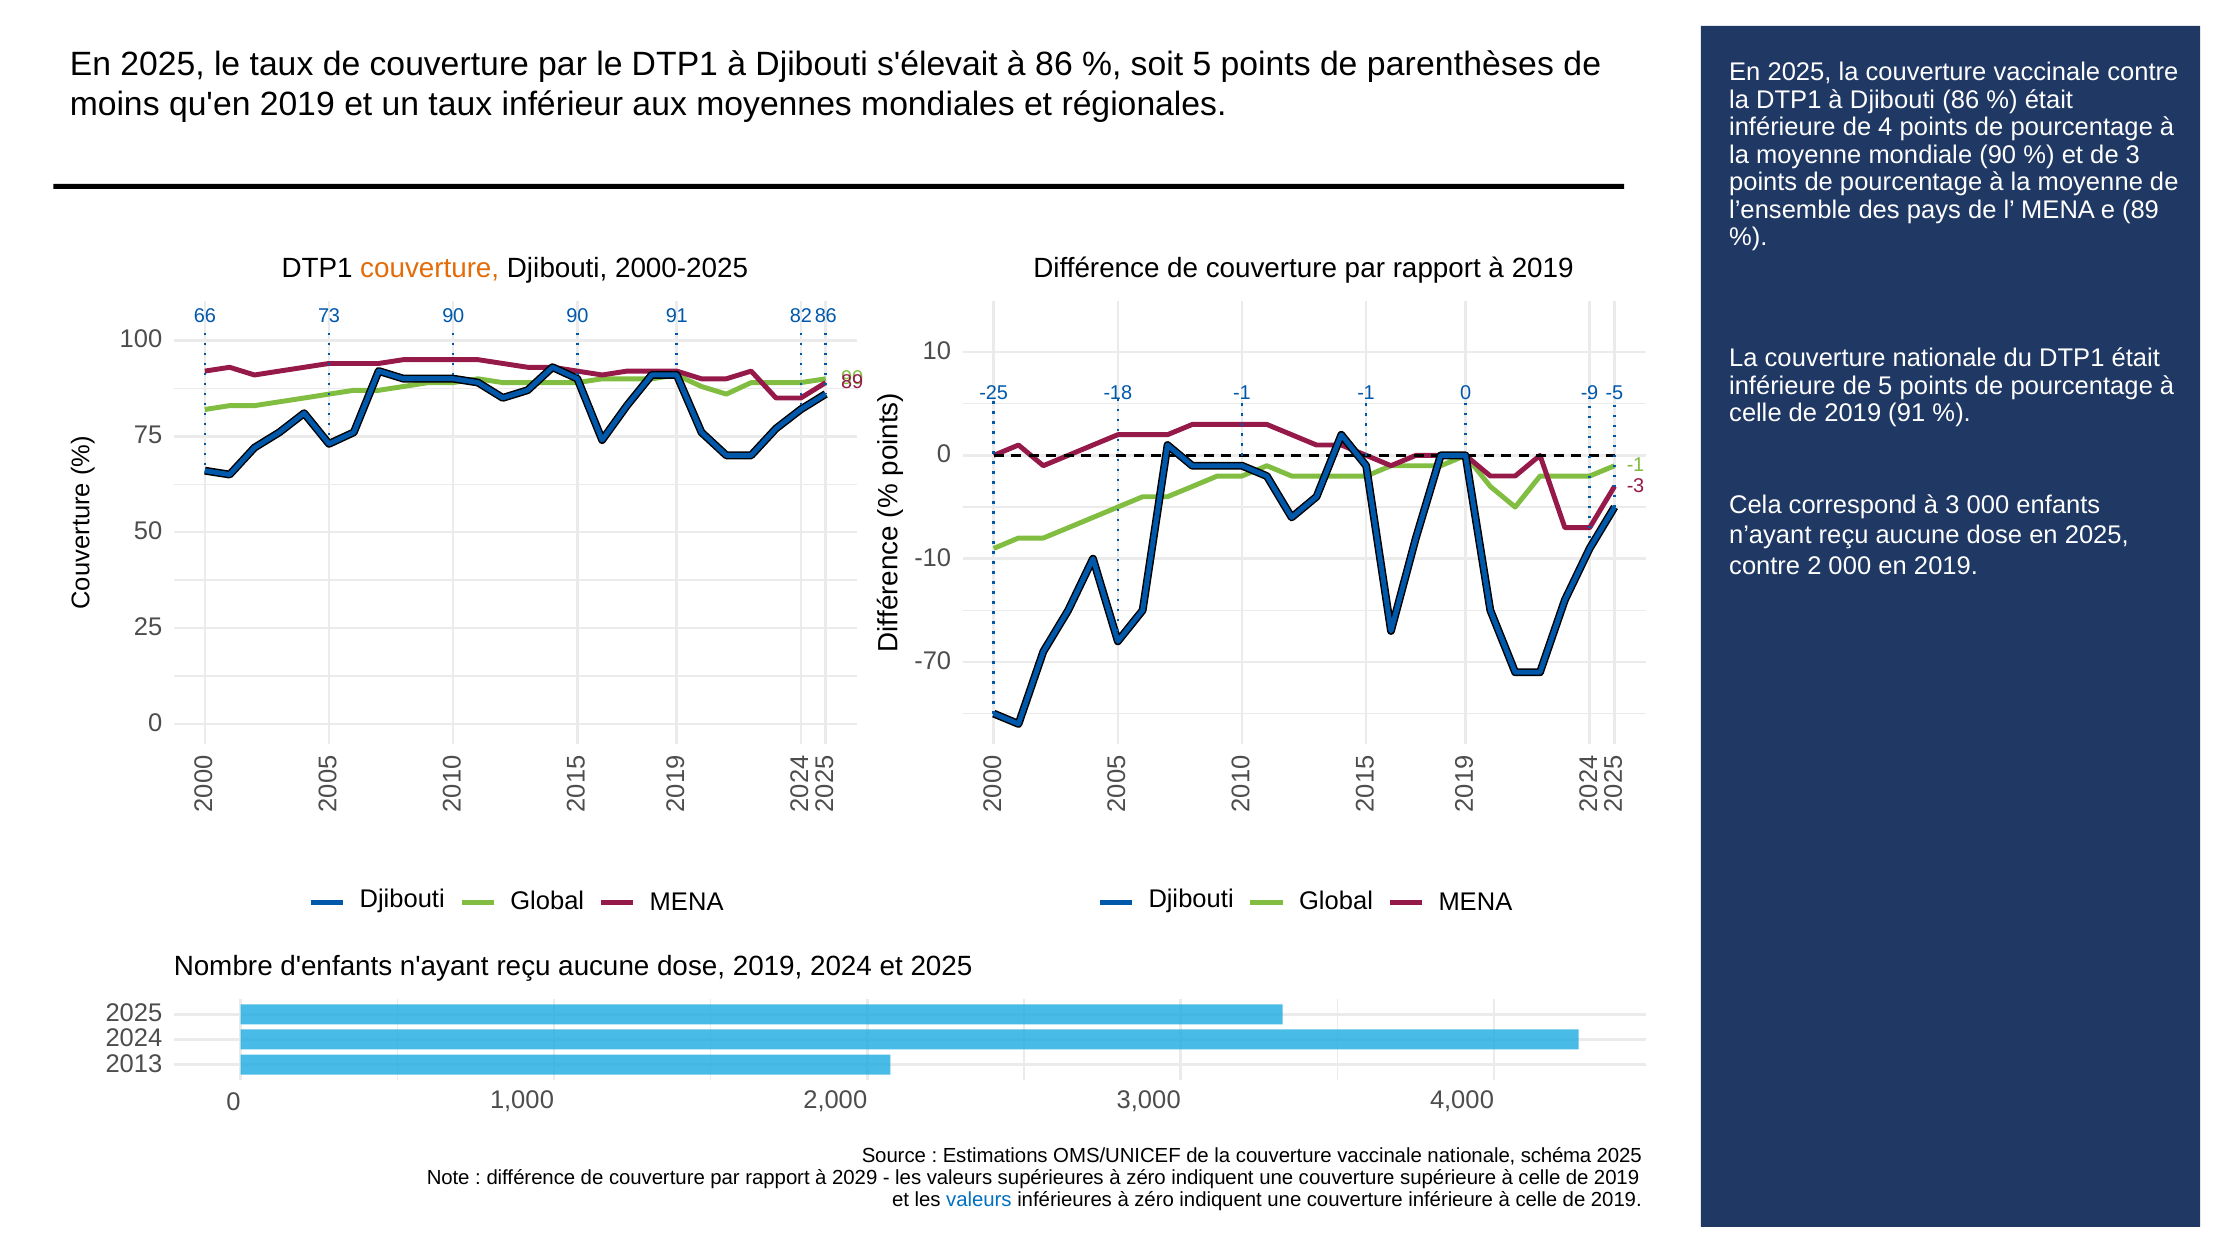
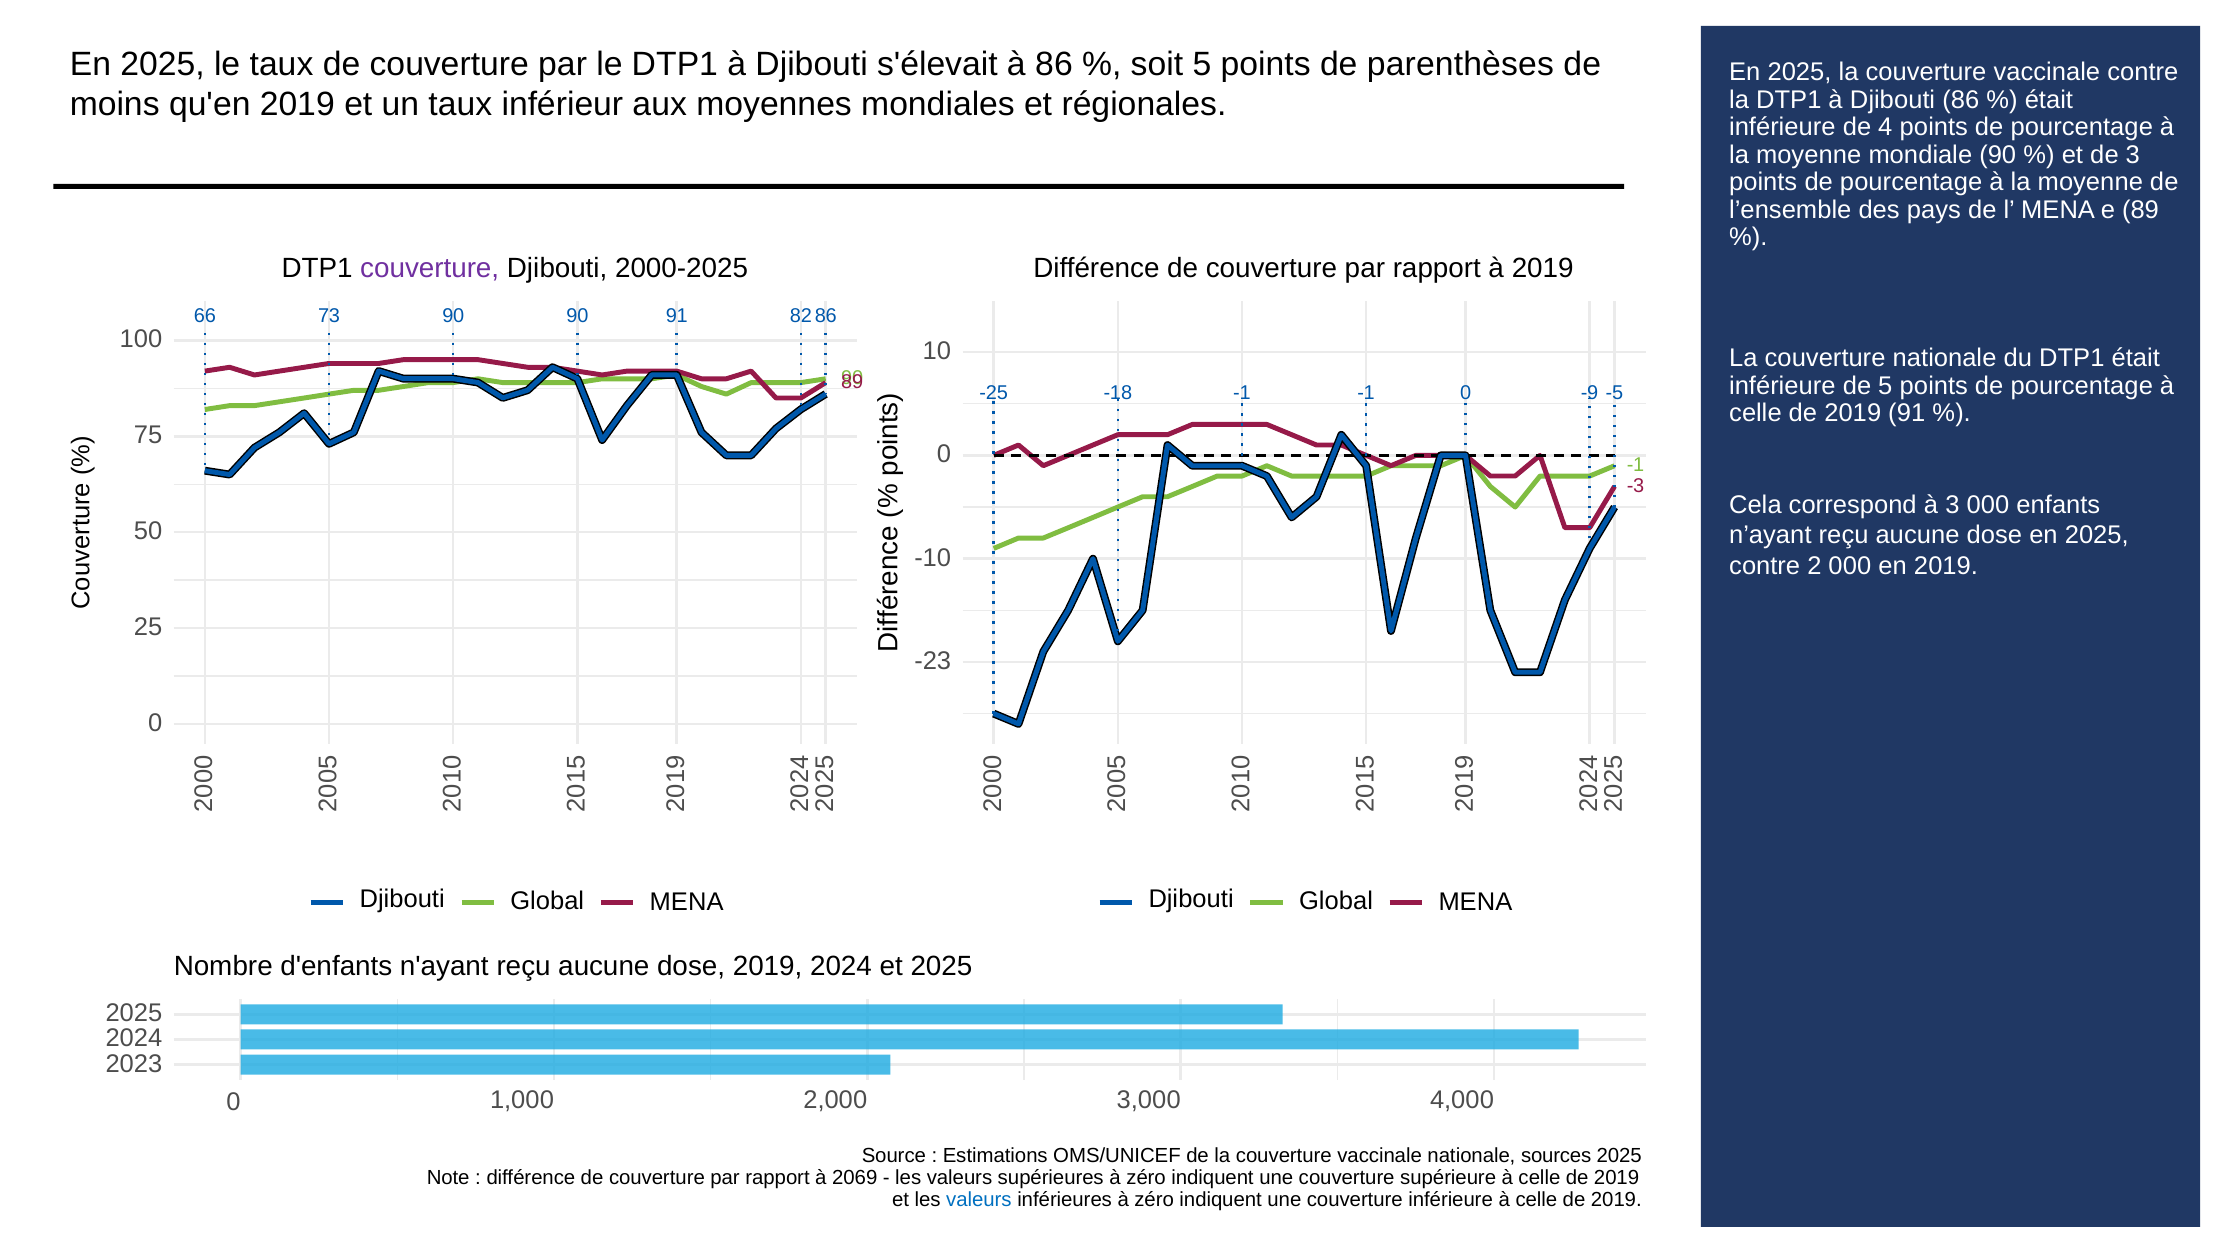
couverture colour: orange -> purple (430, 269)
-70: -70 -> -23 (933, 661)
2013: 2013 -> 2023 (134, 1064)
schéma: schéma -> sources (1556, 1156)
2029: 2029 -> 2069 (855, 1178)
